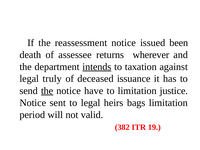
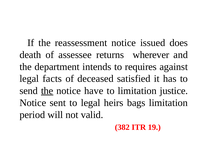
been: been -> does (179, 43)
intends underline: present -> none (97, 67)
taxation: taxation -> requires (141, 67)
truly: truly -> facts (52, 79)
issuance: issuance -> satisfied (134, 79)
